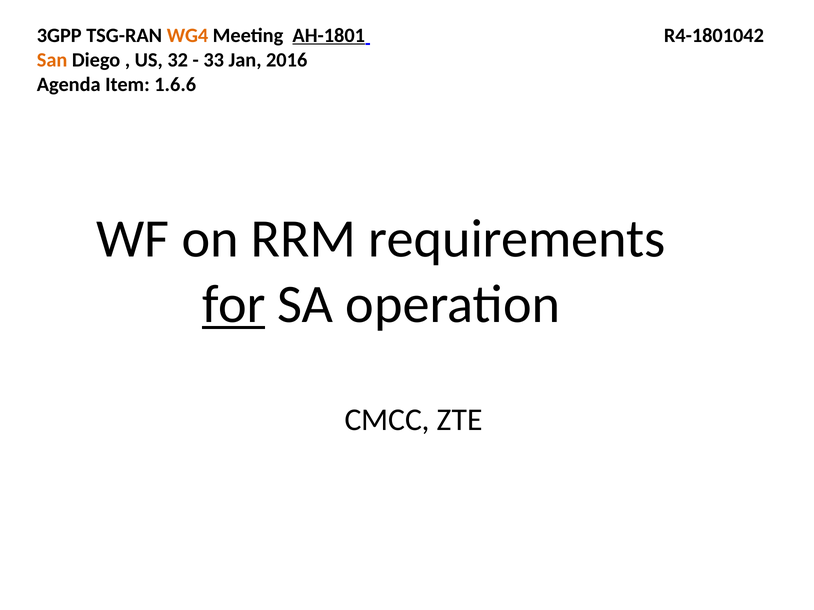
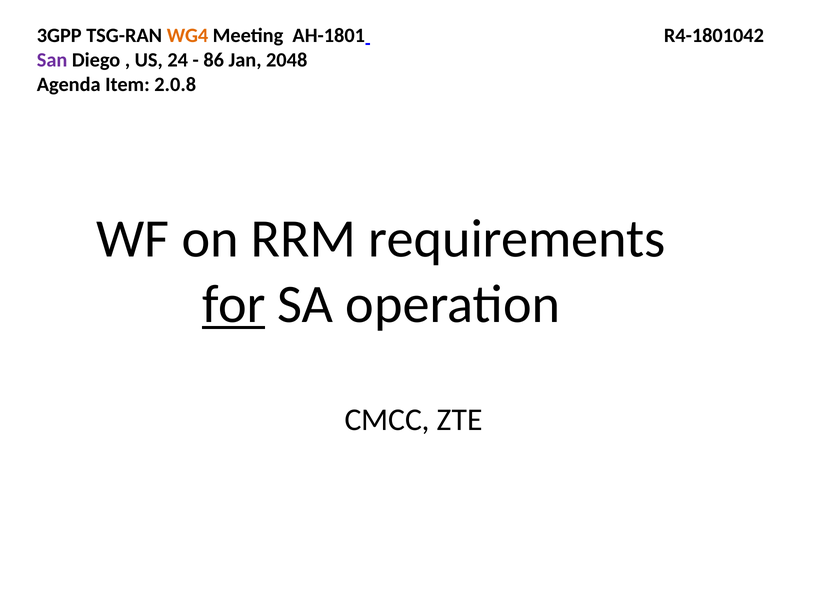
AH-1801 underline: present -> none (329, 35)
San colour: orange -> purple (52, 60)
32: 32 -> 24 (178, 60)
33: 33 -> 86 (214, 60)
2016: 2016 -> 2048 (287, 60)
1.6.6: 1.6.6 -> 2.0.8 (175, 85)
